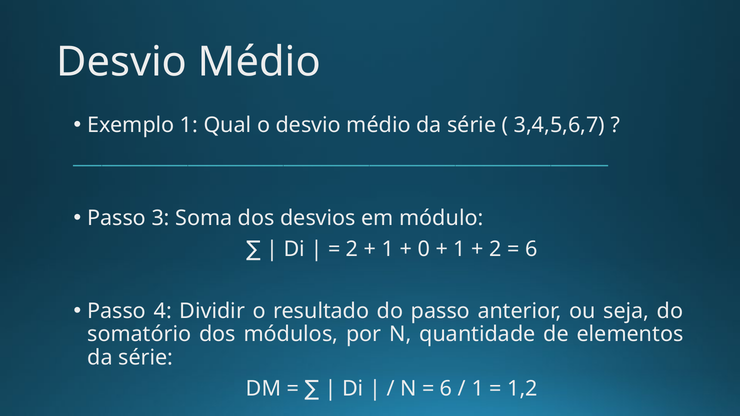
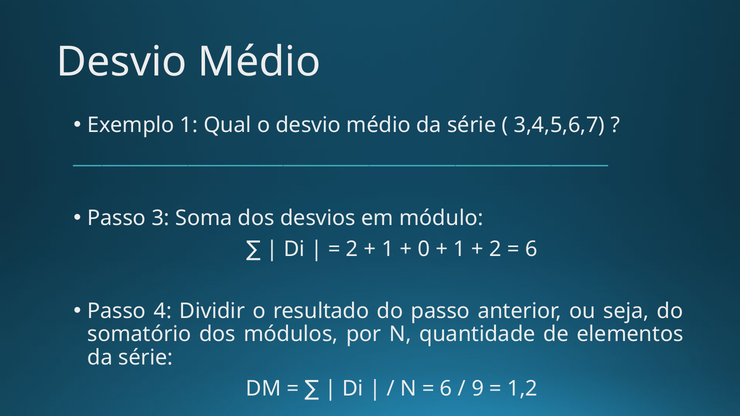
1: 1 -> 9 (478, 389)
